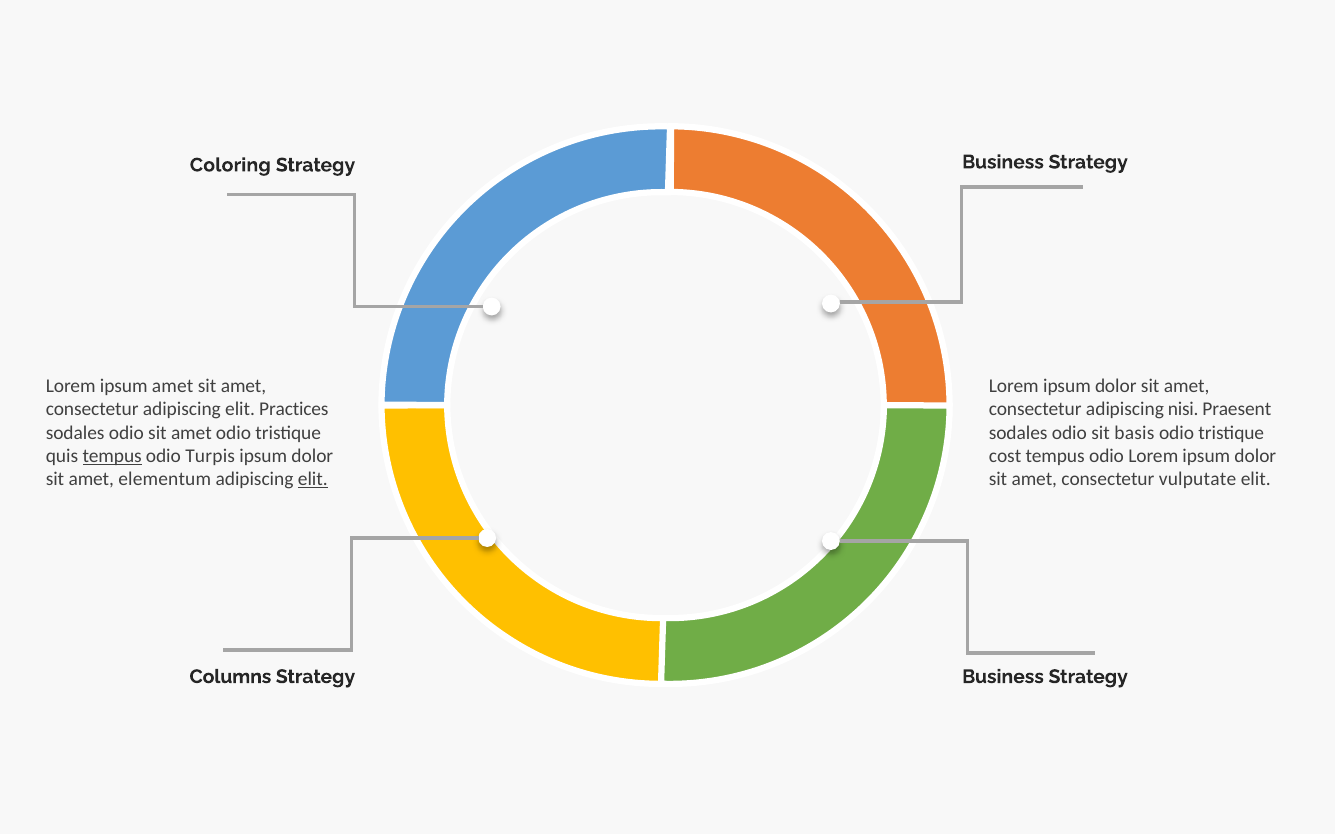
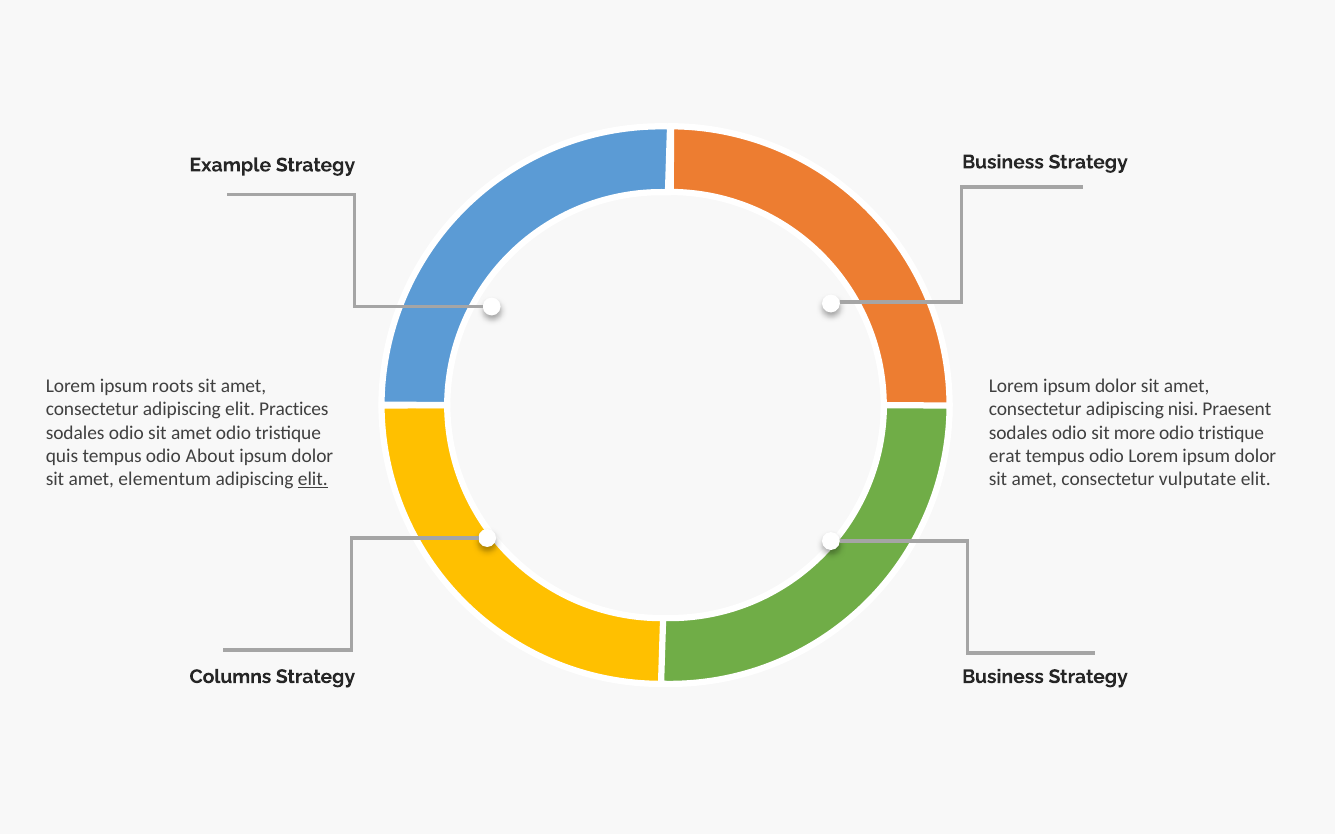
Coloring: Coloring -> Example (230, 165)
ipsum amet: amet -> roots (173, 386)
basis: basis -> more (1135, 433)
tempus underline: present -> none (112, 456)
Turpis: Turpis -> About (210, 456)
cost: cost -> erat (1005, 456)
